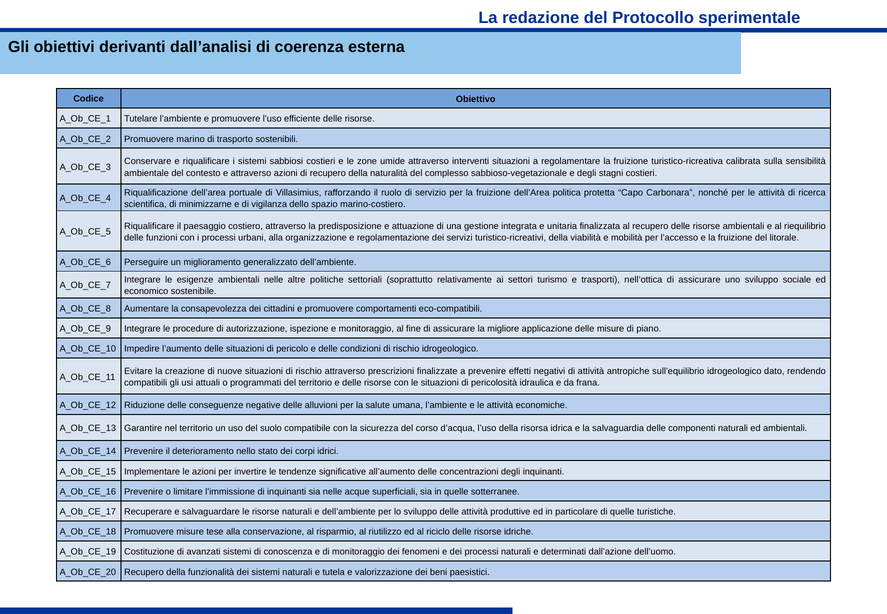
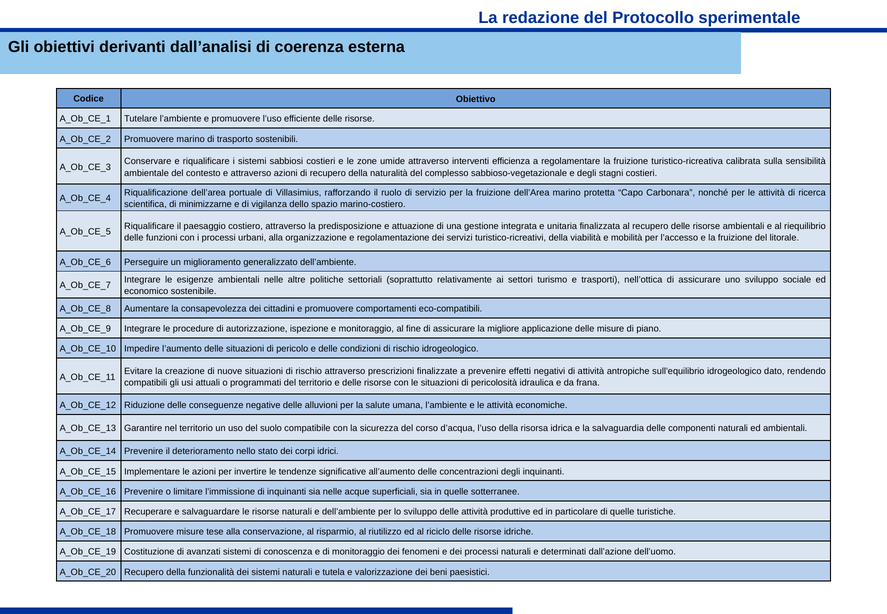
interventi situazioni: situazioni -> efficienza (511, 161)
dell’Area politica: politica -> marino (567, 193)
